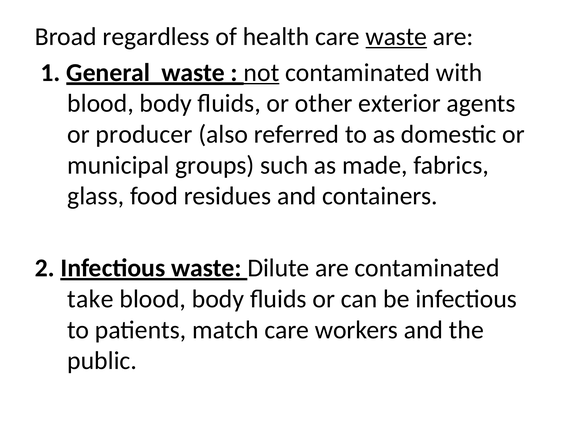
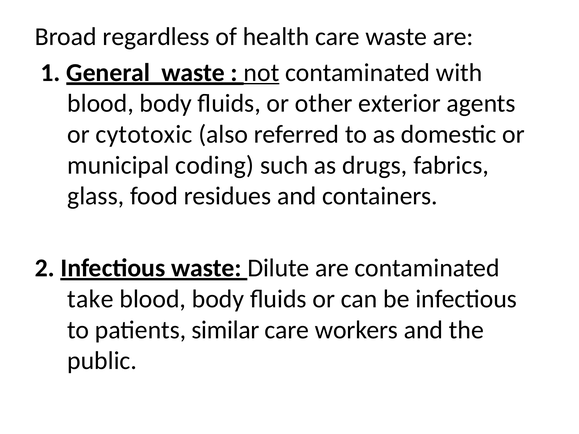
waste underline: present -> none (396, 37)
producer: producer -> cytotoxic (144, 134)
groups: groups -> coding (215, 165)
made: made -> drugs (375, 165)
match: match -> similar (225, 330)
